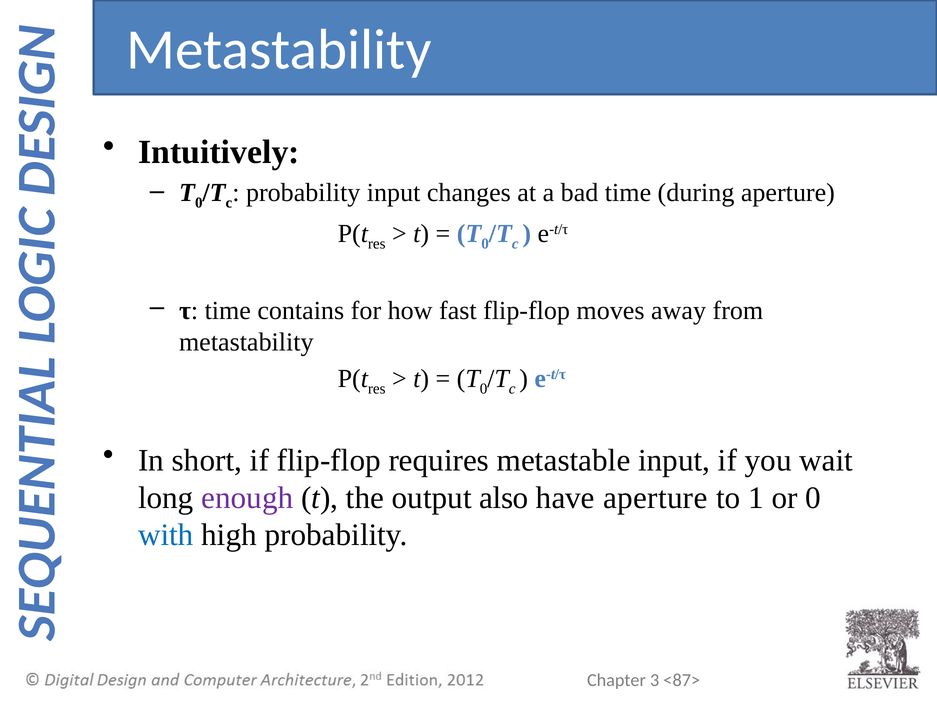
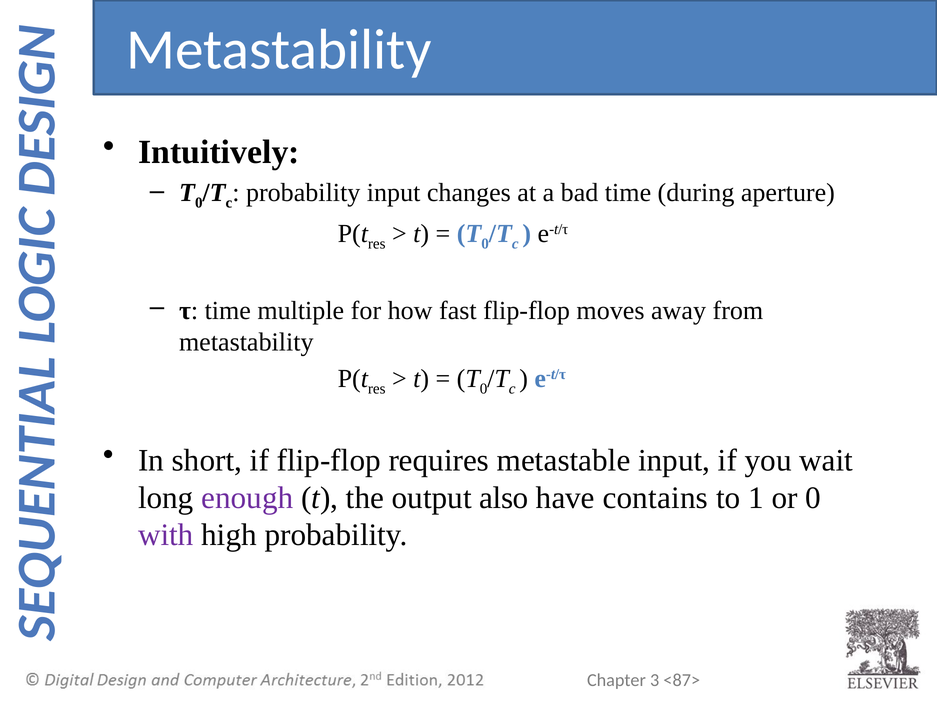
contains: contains -> multiple (301, 311)
have aperture: aperture -> contains (655, 498)
with colour: blue -> purple (166, 535)
